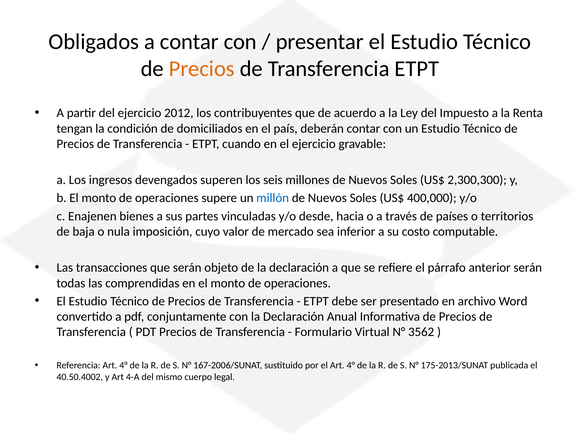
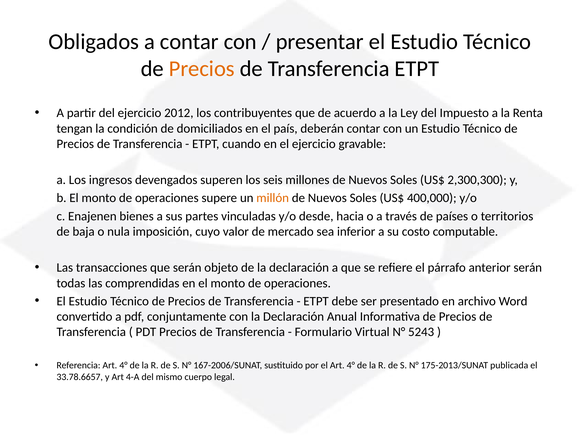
millón colour: blue -> orange (273, 198)
3562: 3562 -> 5243 (421, 332)
40.50.4002: 40.50.4002 -> 33.78.6657 (80, 377)
